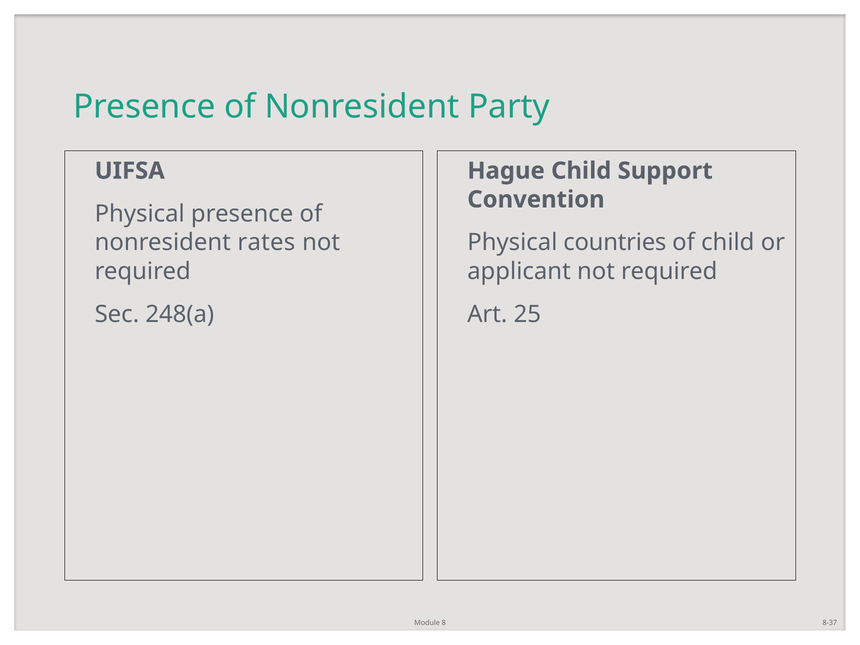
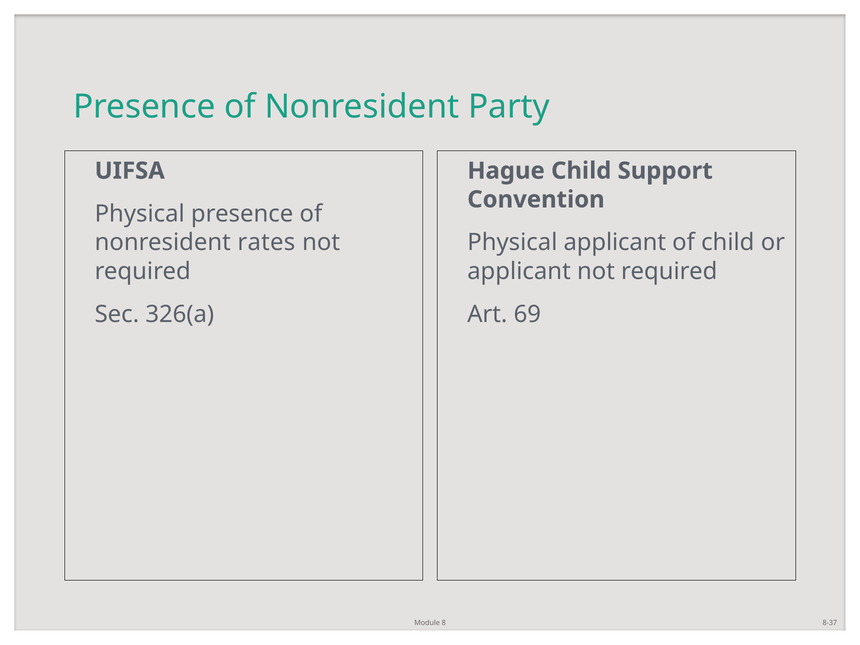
Physical countries: countries -> applicant (615, 242)
248(a: 248(a -> 326(a (180, 314)
25: 25 -> 69 (527, 314)
